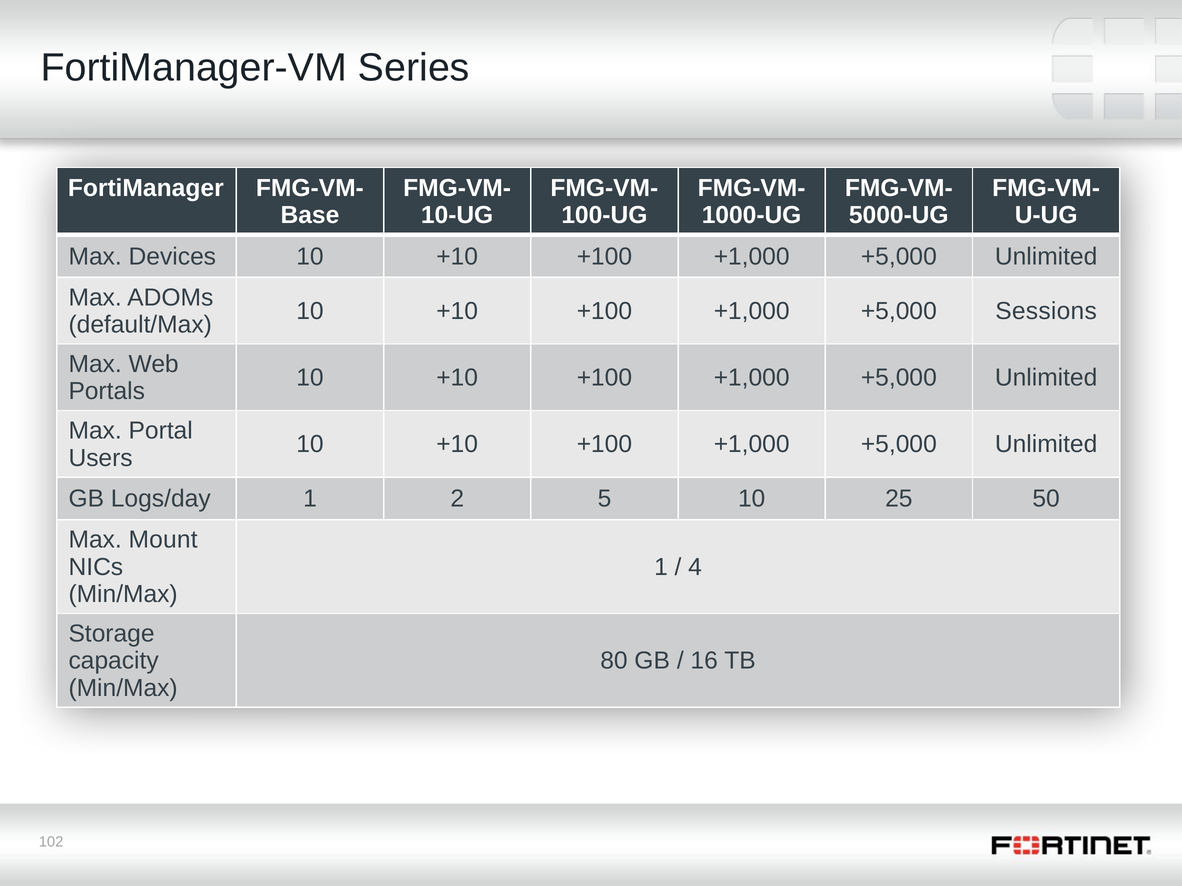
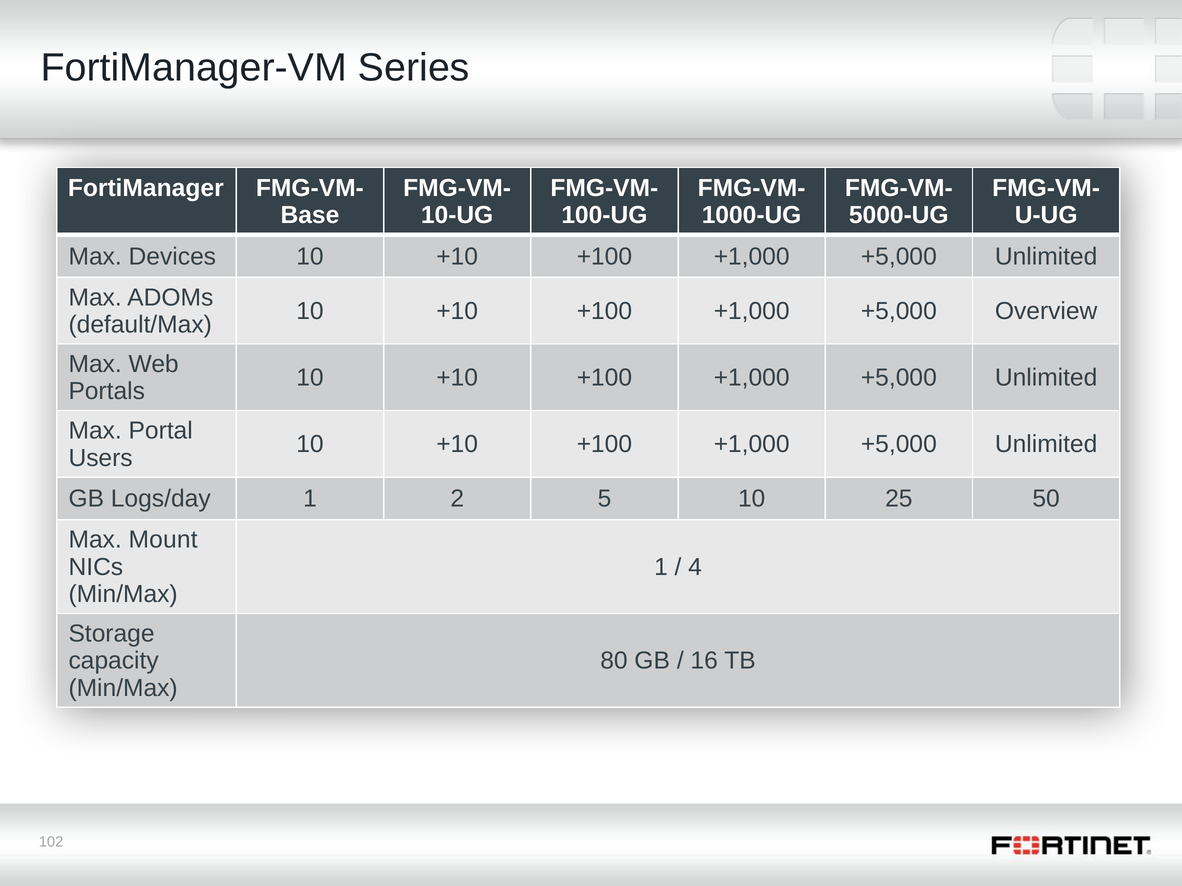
Sessions: Sessions -> Overview (1046, 311)
